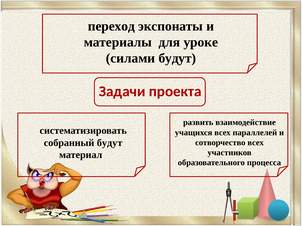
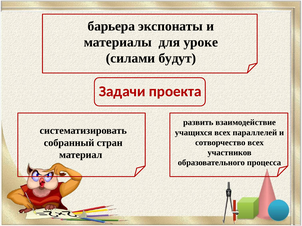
переход: переход -> барьера (111, 26)
собранный будут: будут -> стран (110, 143)
